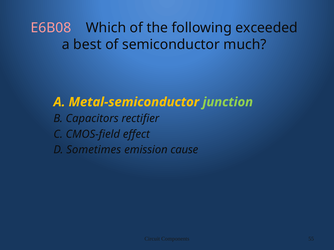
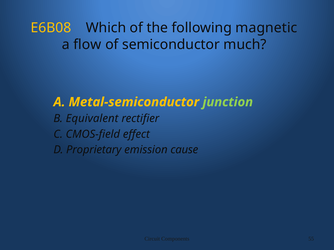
E6B08 colour: pink -> yellow (51, 28)
exceeded: exceeded -> magnetic (266, 28)
best: best -> flow (87, 45)
Capacitors: Capacitors -> Equivalent (92, 119)
Sometimes: Sometimes -> Proprietary (94, 150)
